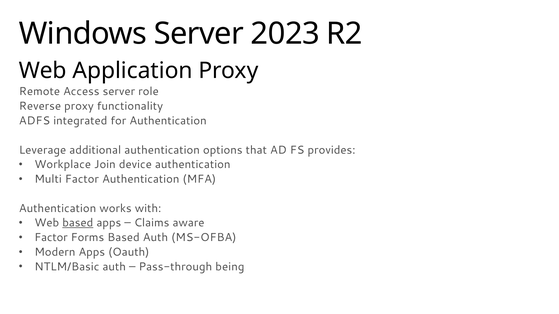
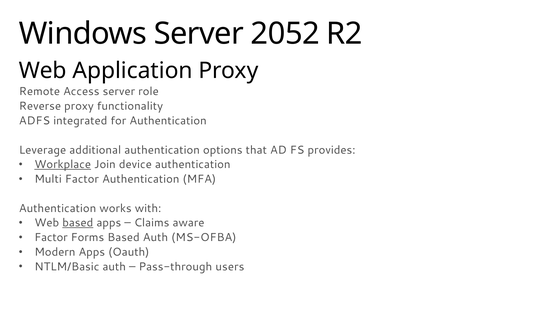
2023: 2023 -> 2052 (285, 34)
Workplace underline: none -> present (63, 165)
being: being -> users (230, 267)
